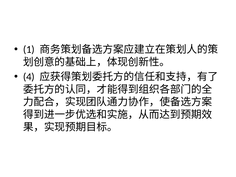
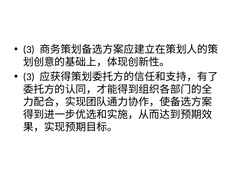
1: 1 -> 3 (29, 50)
4: 4 -> 3 (29, 77)
